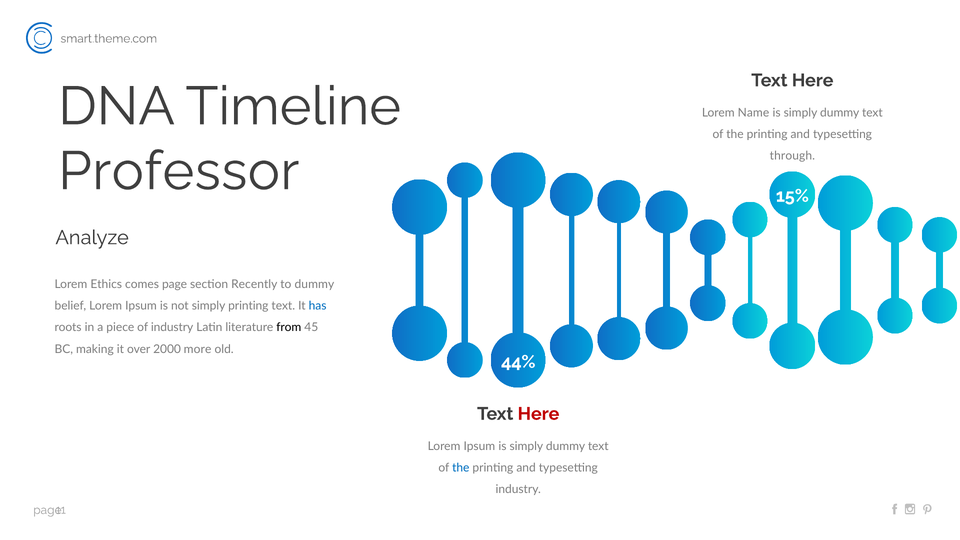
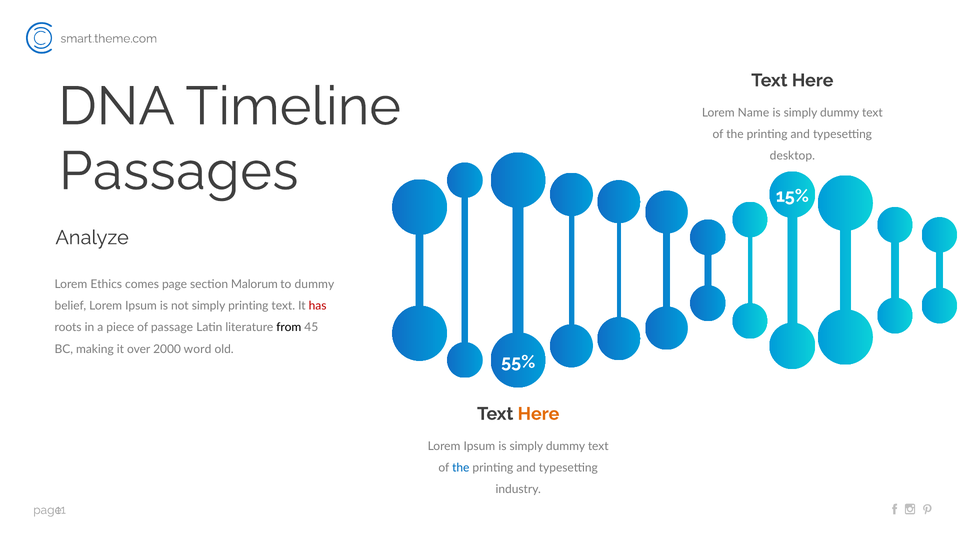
Professor: Professor -> Passages (179, 171)
through: through -> desktop (792, 156)
Recently: Recently -> Malorum (254, 284)
has colour: blue -> red (318, 306)
of industry: industry -> passage (172, 328)
more: more -> word (198, 349)
44%: 44% -> 55% (518, 362)
Here colour: red -> orange (538, 414)
